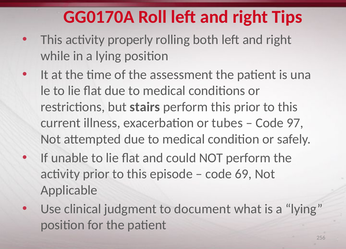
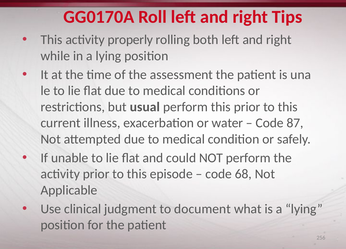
stairs: stairs -> usual (145, 107)
tubes: tubes -> water (227, 123)
97: 97 -> 87 (295, 123)
69: 69 -> 68 (243, 174)
